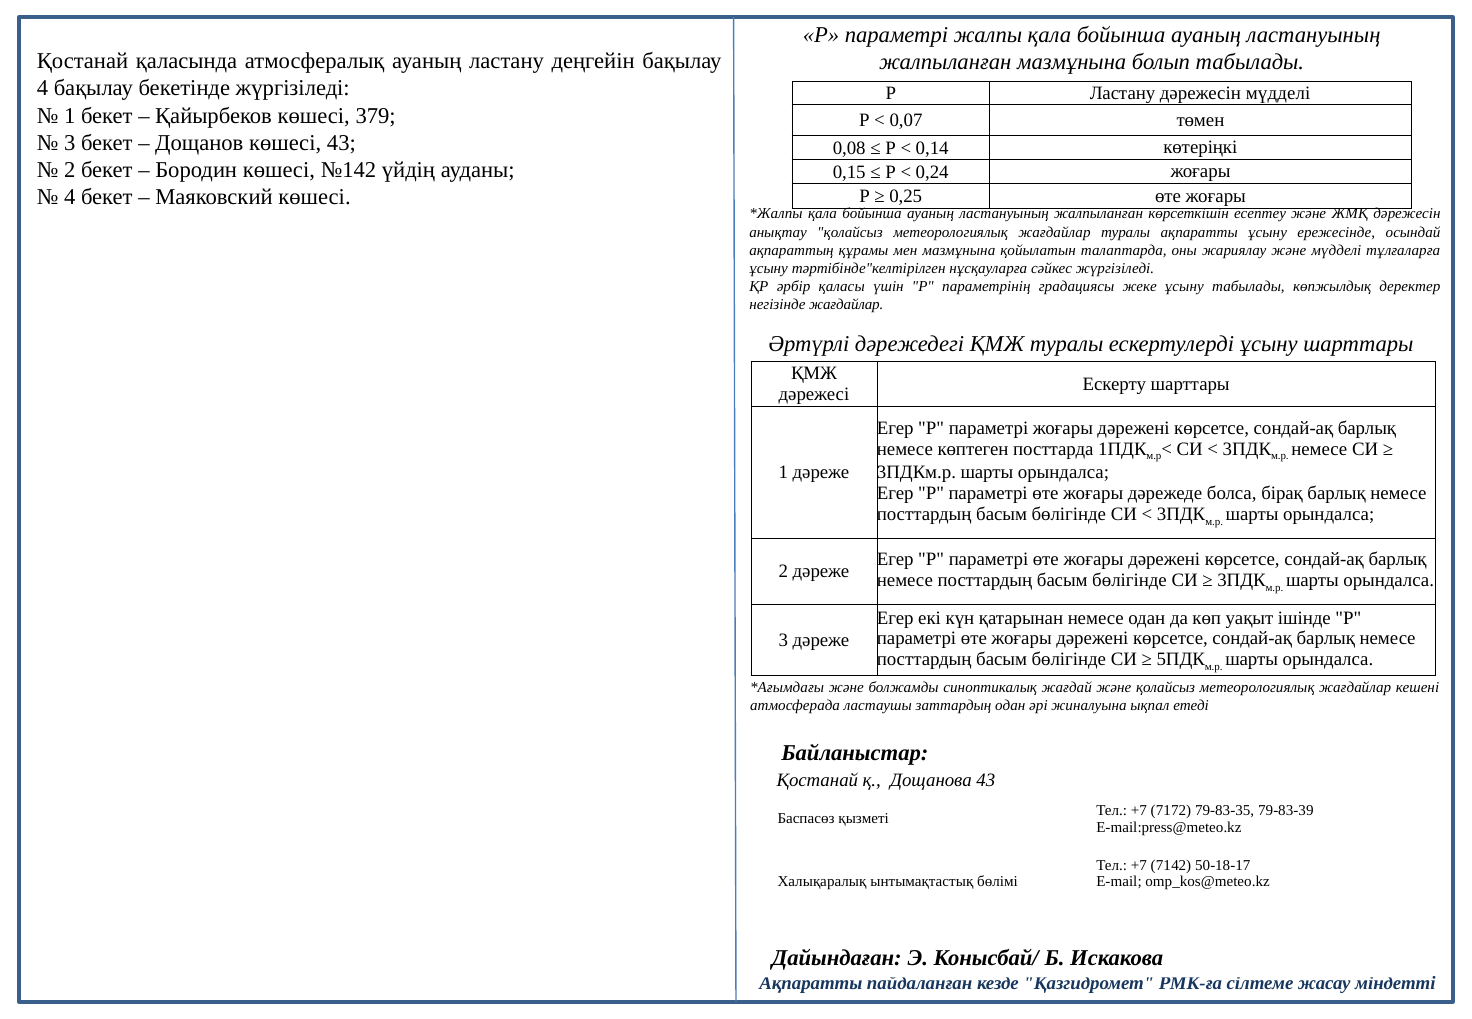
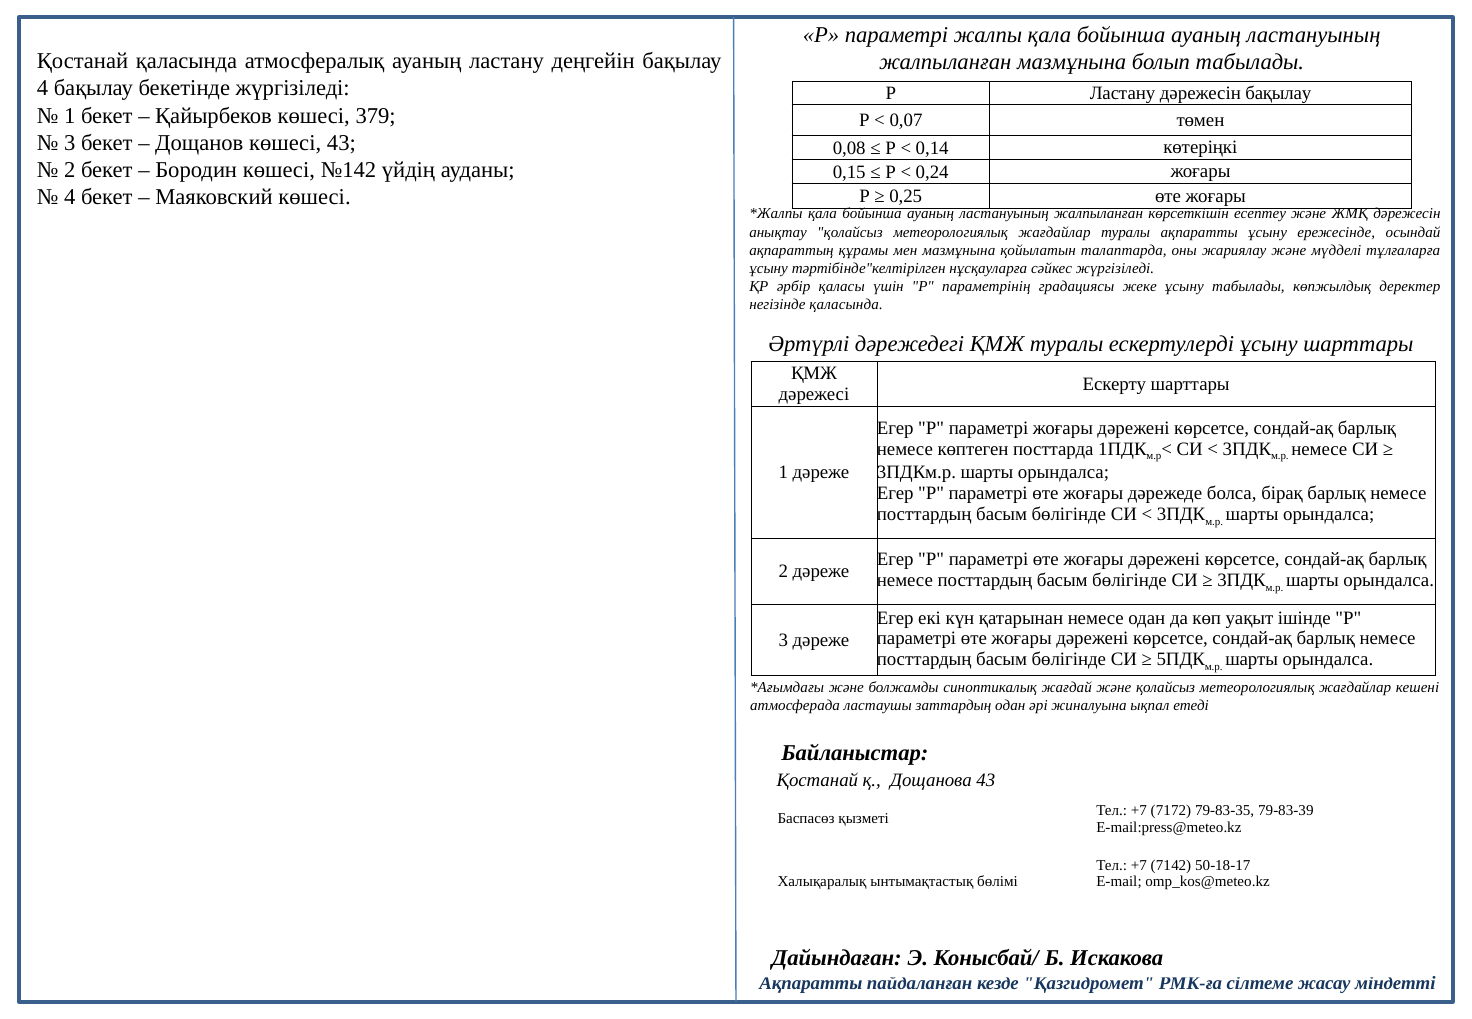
дәрежесін мүдделі: мүдделі -> бақылау (1278, 93)
негізінде жағдайлар: жағдайлар -> қаласында (846, 304)
